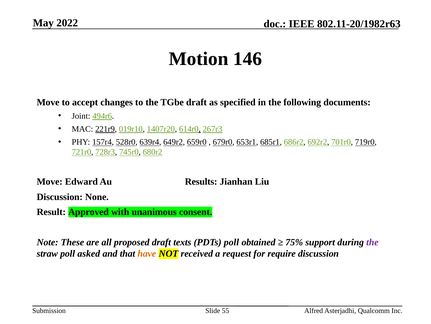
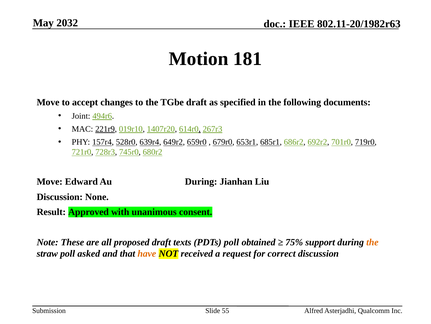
2022: 2022 -> 2032 (67, 23)
146: 146 -> 181 (248, 59)
Au Results: Results -> During (201, 181)
the colour: purple -> orange (372, 242)
require: require -> correct (282, 253)
